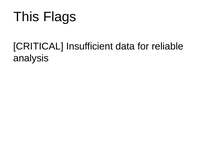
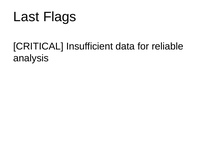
This: This -> Last (26, 17)
